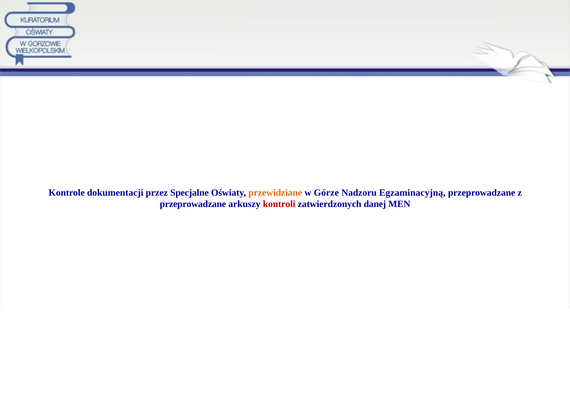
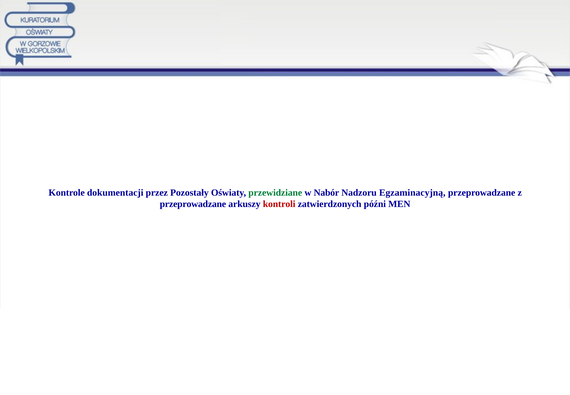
Specjalne: Specjalne -> Pozostały (189, 192)
przewidziane colour: orange -> green (275, 192)
Górze: Górze -> Nabór (326, 192)
danej: danej -> późni (375, 204)
